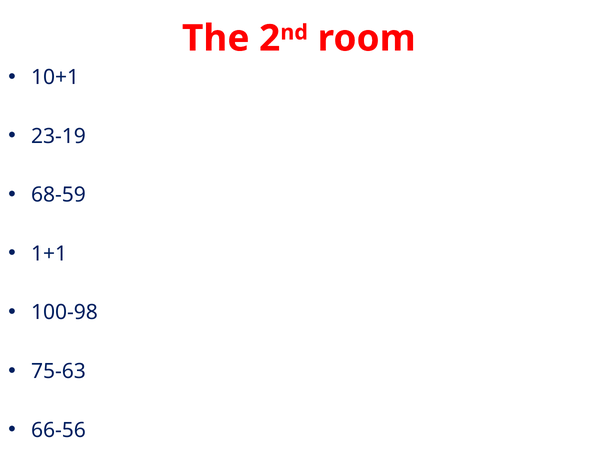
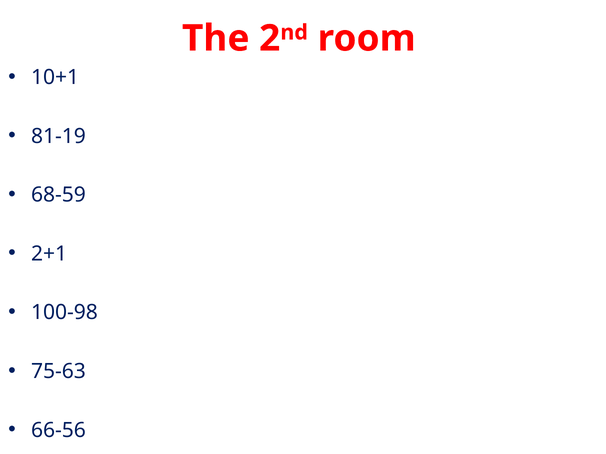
23-19: 23-19 -> 81-19 (58, 136)
1+1: 1+1 -> 2+1 (49, 254)
